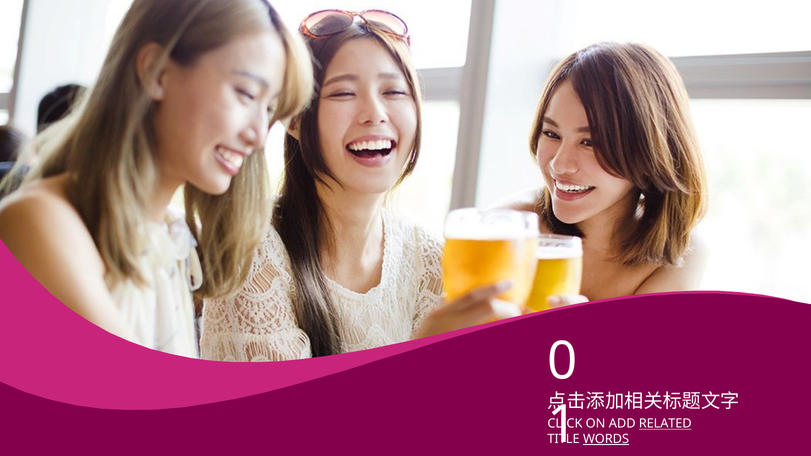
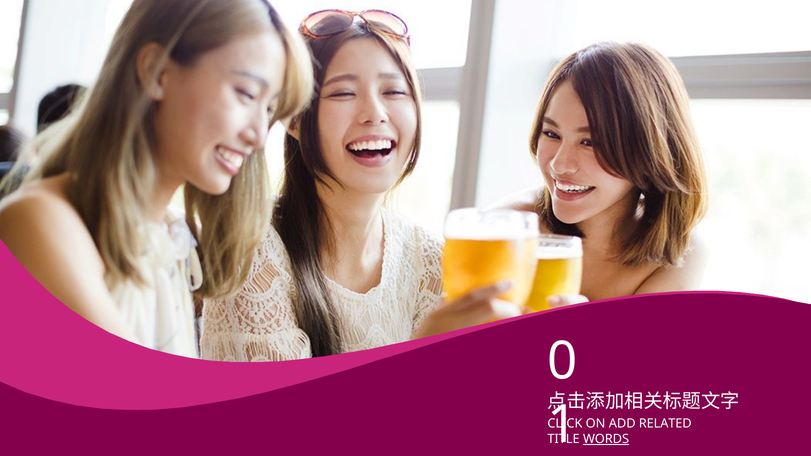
RELATED underline: present -> none (665, 424)
